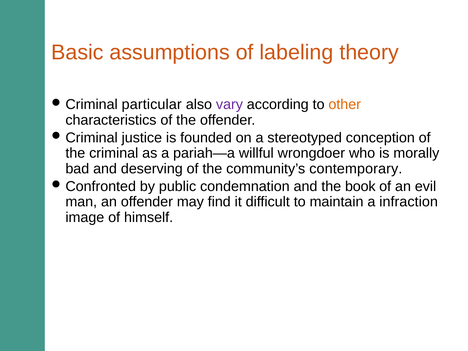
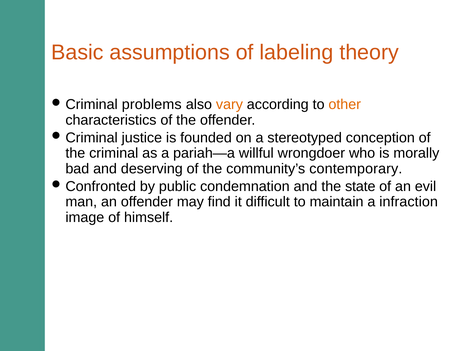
particular: particular -> problems (152, 105)
vary colour: purple -> orange (229, 105)
book: book -> state (360, 187)
